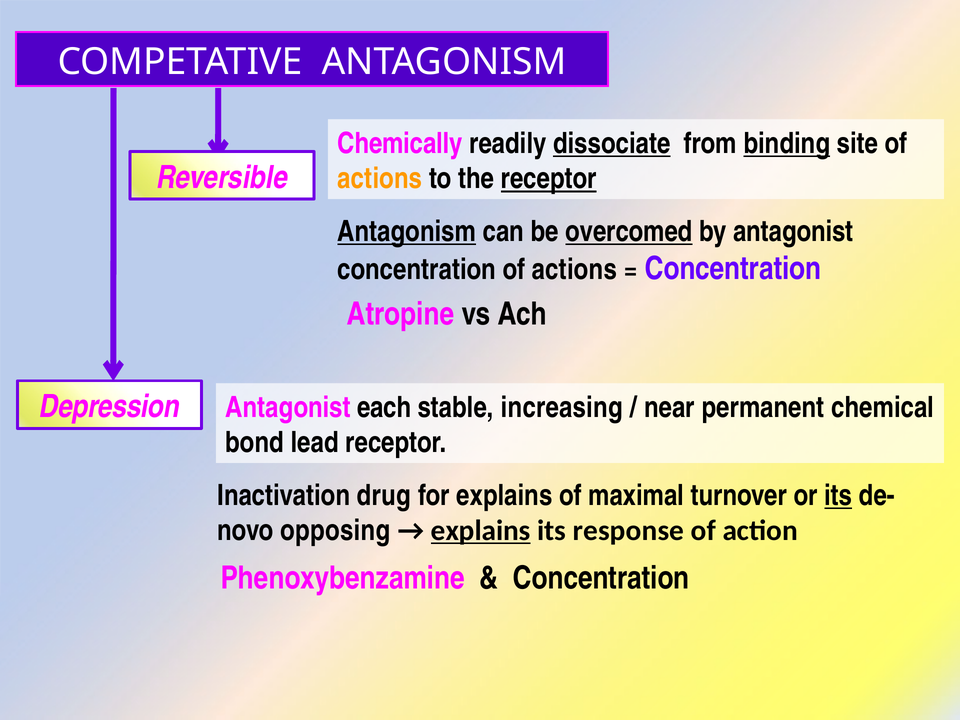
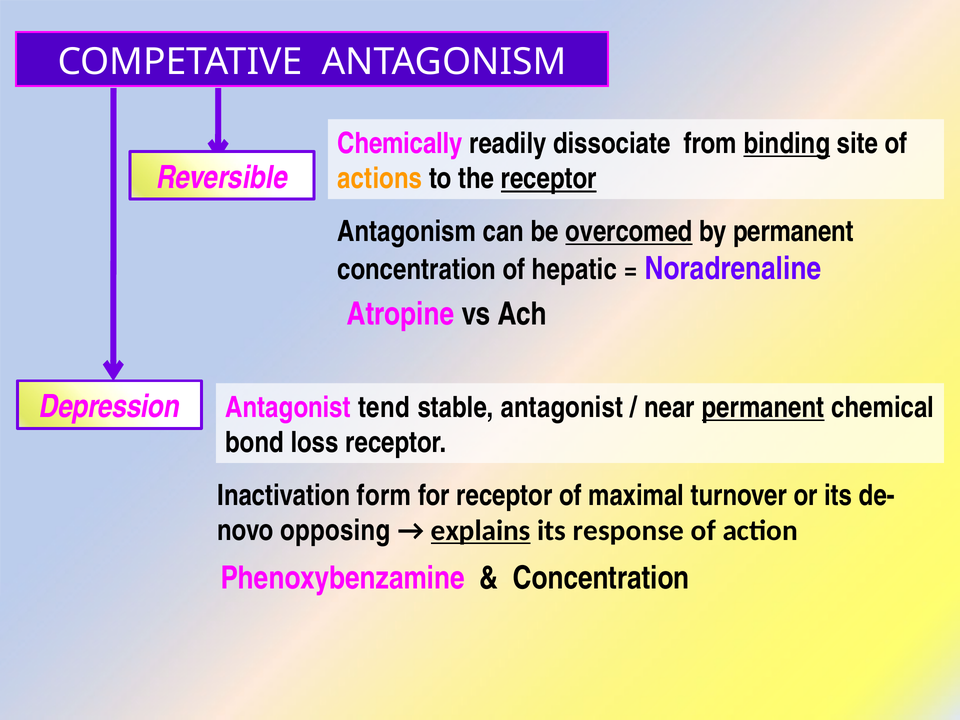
dissociate underline: present -> none (612, 144)
Antagonism underline: present -> none (407, 232)
by antagonist: antagonist -> permanent (793, 232)
concentration of actions: actions -> hepatic (575, 270)
Concentration: Concentration -> Noradrenaline (733, 269)
each: each -> tend (384, 408)
stable increasing: increasing -> antagonist (562, 408)
permanent underline: none -> present (763, 408)
lead: lead -> loss (315, 443)
drug: drug -> form (384, 496)
for explains: explains -> receptor (504, 496)
its underline: present -> none (838, 496)
